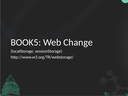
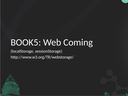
Change: Change -> Coming (78, 42)
